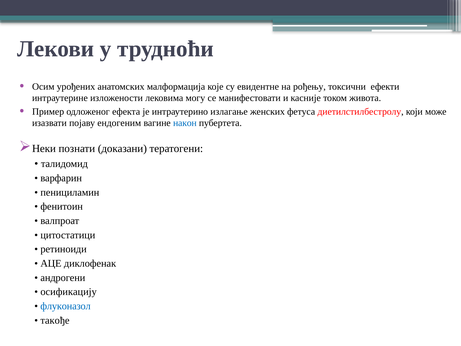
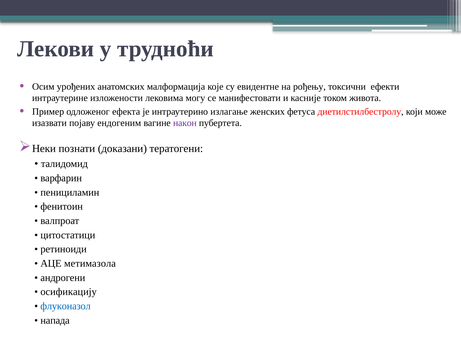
након colour: blue -> purple (185, 123)
диклофенак: диклофенак -> метимазола (90, 263)
такође: такође -> напада (55, 320)
